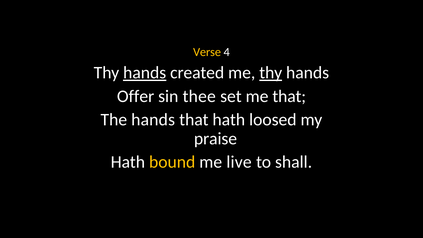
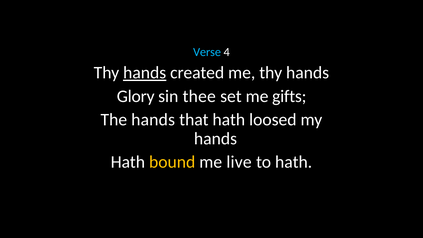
Verse colour: yellow -> light blue (207, 52)
thy underline: present -> none (271, 73)
Offer: Offer -> Glory (136, 96)
me that: that -> gifts (289, 96)
praise: praise -> hands (215, 139)
to shall: shall -> hath (294, 162)
